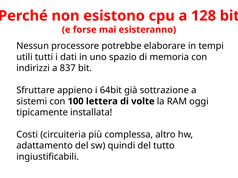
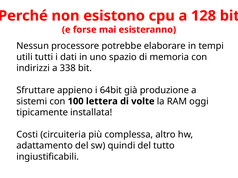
837: 837 -> 338 (68, 68)
sottrazione: sottrazione -> produzione (164, 90)
